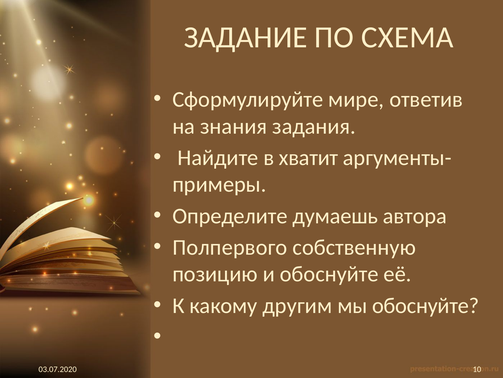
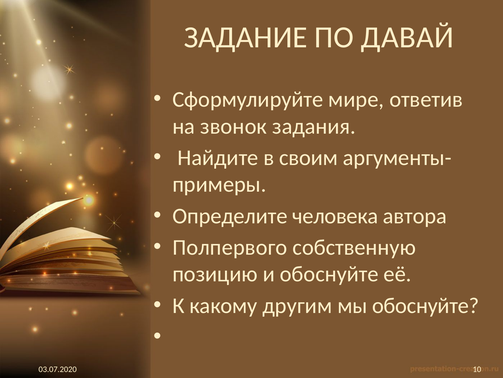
СХЕМА: СХЕМА -> ДАВАЙ (407, 37)
знания: знания -> звонок (234, 126)
хватит: хватит -> своим (309, 157)
думаешь: думаешь -> человека (335, 216)
